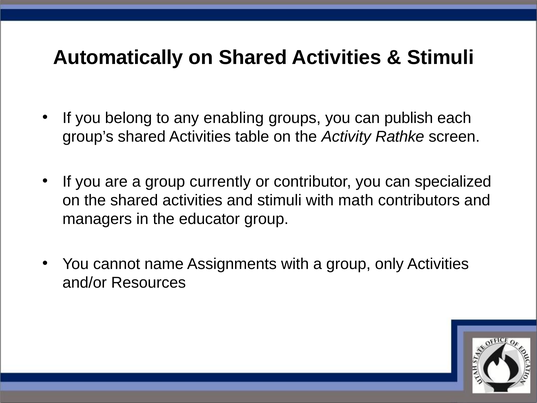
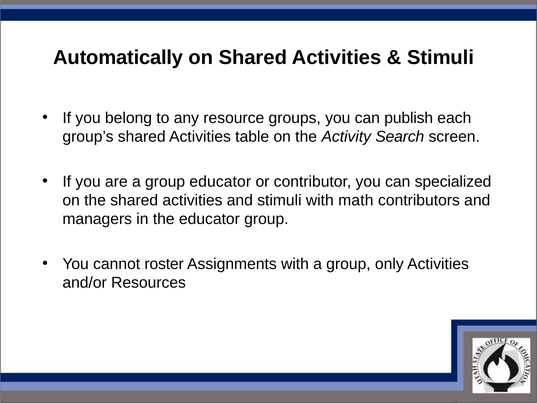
enabling: enabling -> resource (234, 118)
Rathke: Rathke -> Search (400, 137)
group currently: currently -> educator (220, 181)
name: name -> roster (164, 264)
